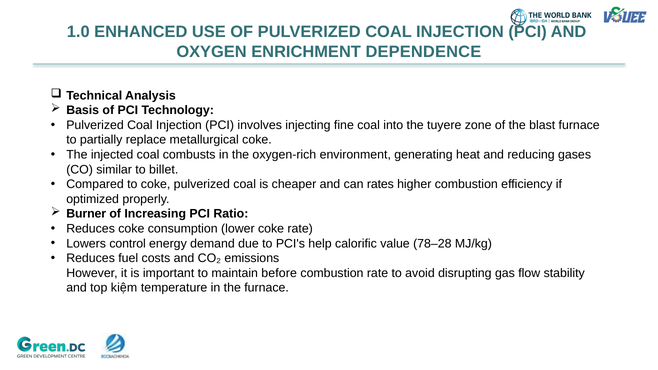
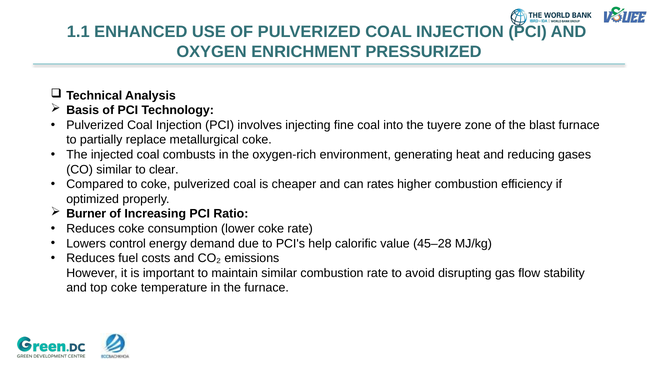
1.0: 1.0 -> 1.1 (78, 32)
DEPENDENCE: DEPENDENCE -> PRESSURIZED (423, 52)
billet: billet -> clear (164, 170)
78–28: 78–28 -> 45–28 (432, 244)
maintain before: before -> similar (279, 273)
top kiệm: kiệm -> coke (124, 288)
